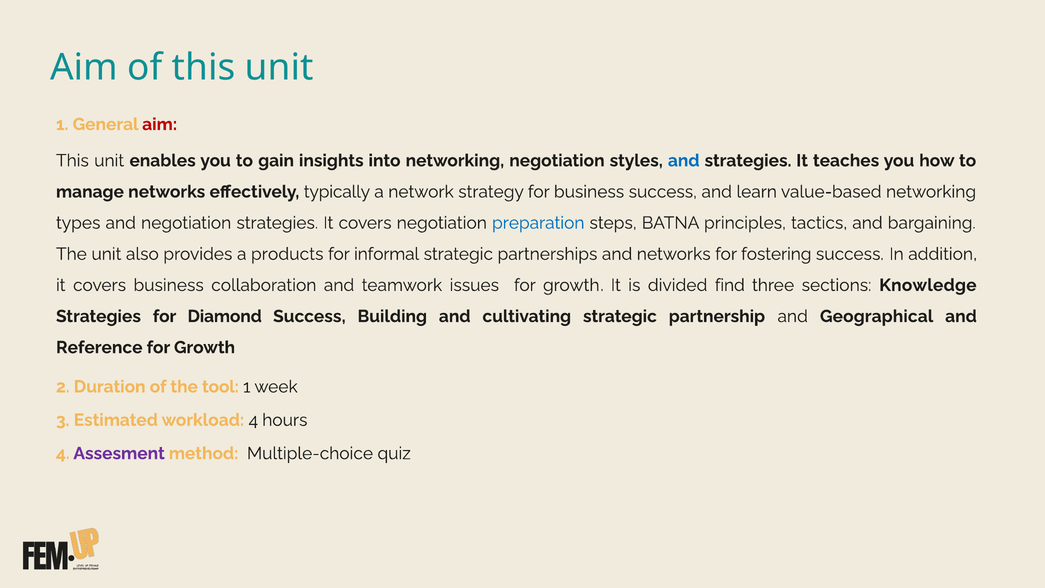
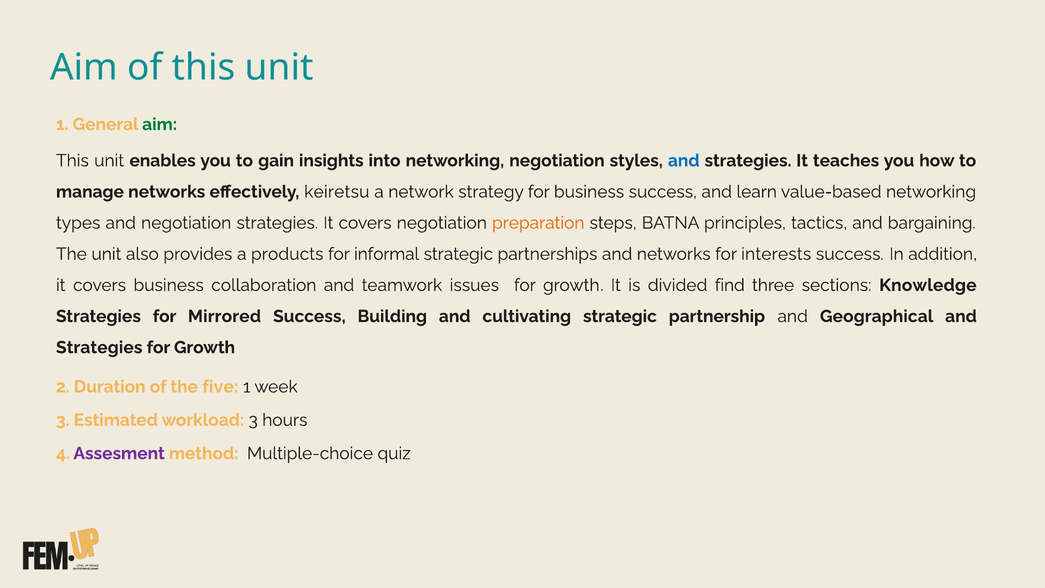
aim colour: red -> green (160, 124)
typically: typically -> keiretsu (337, 192)
preparation colour: blue -> orange (538, 223)
fostering: fostering -> interests (776, 254)
Diamond: Diamond -> Mirrored (224, 316)
Reference: Reference -> Strategies (99, 347)
tool: tool -> five (220, 387)
workload 4: 4 -> 3 (253, 420)
